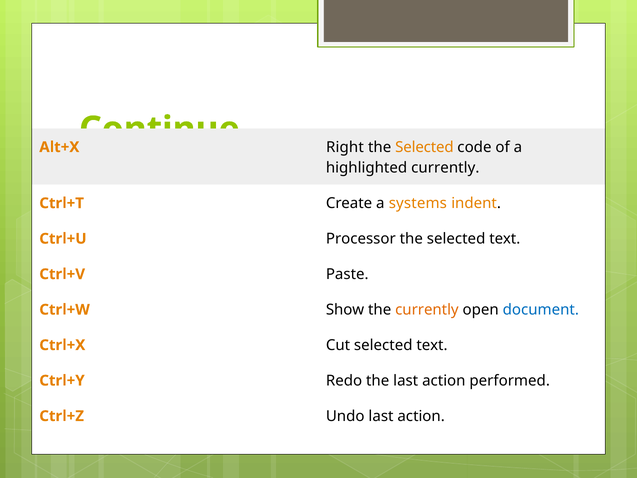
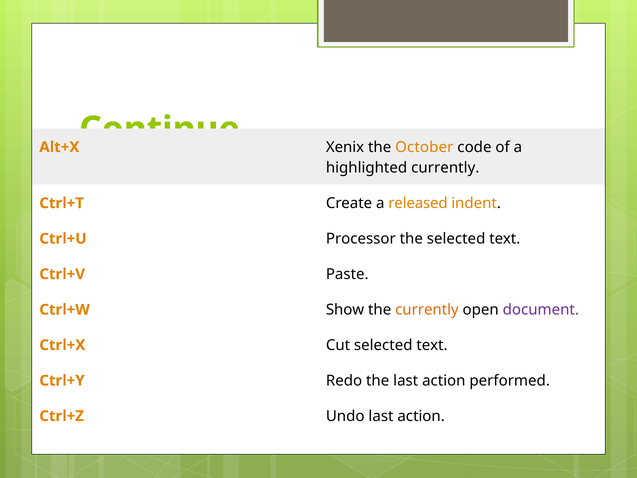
Right: Right -> Xenix (345, 147)
Selected: Selected -> October (424, 147)
systems: systems -> released (418, 203)
document colour: blue -> purple (541, 309)
